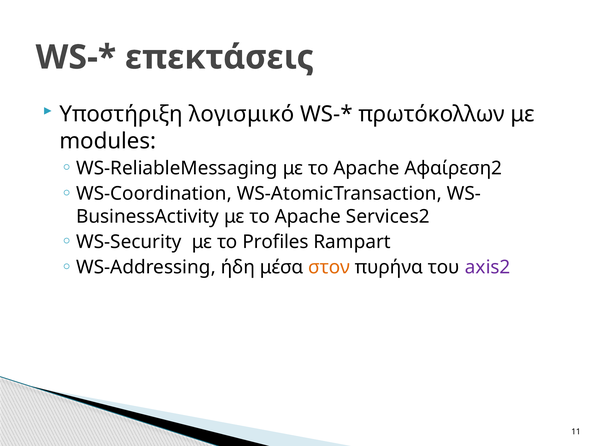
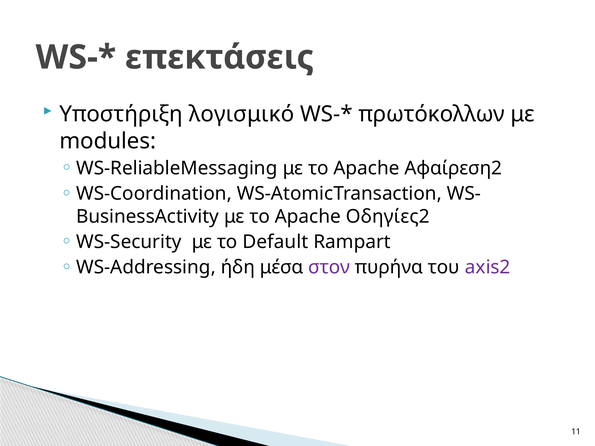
Services2: Services2 -> Οδηγίες2 (388, 217)
Profiles: Profiles -> Default (275, 242)
στον colour: orange -> purple (329, 268)
